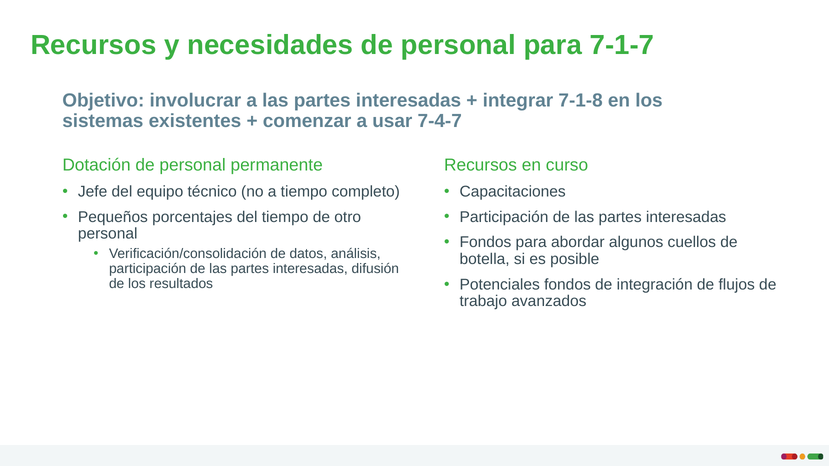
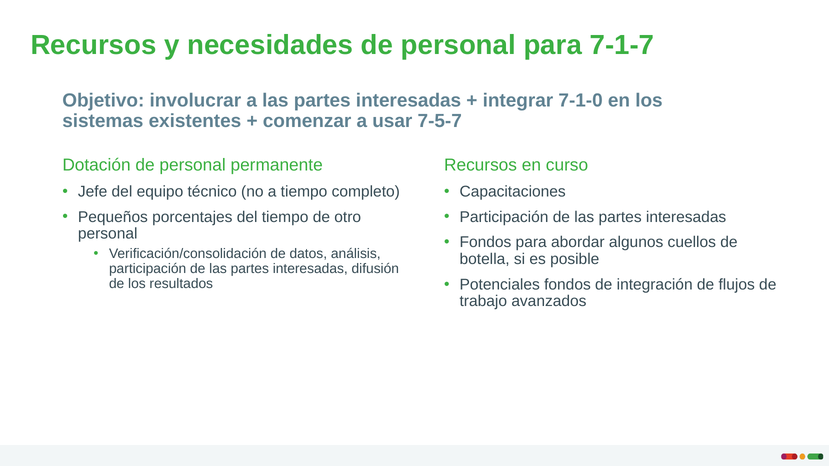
7-1-8: 7-1-8 -> 7-1-0 (581, 100)
7-4-7: 7-4-7 -> 7-5-7 (440, 121)
